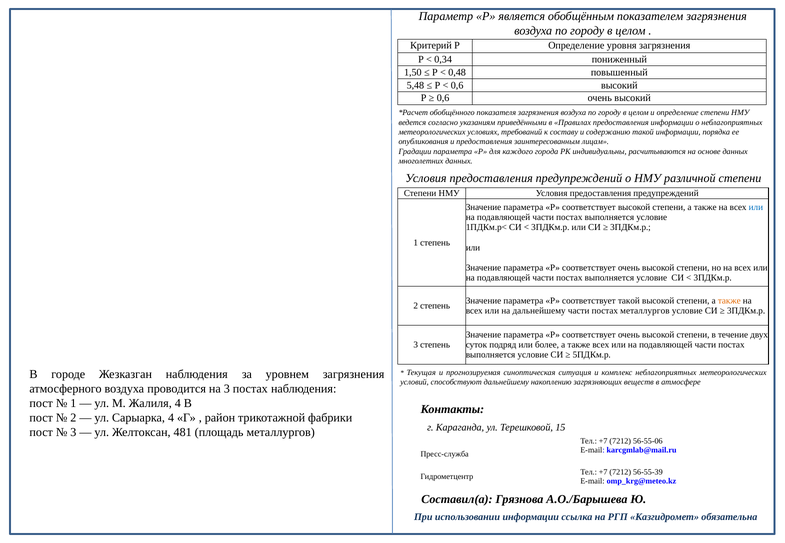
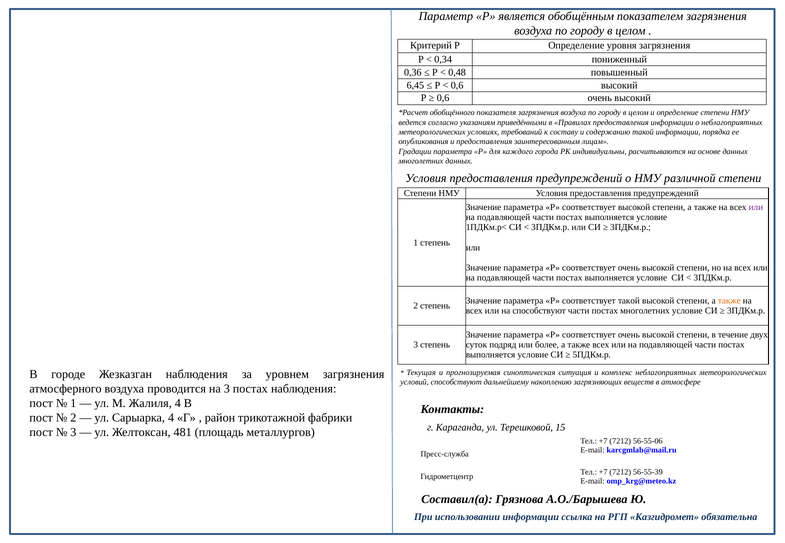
1,50: 1,50 -> 0,36 (413, 72)
5,48: 5,48 -> 6,45 (415, 85)
или colour: blue -> purple (756, 208)
на дальнейшему: дальнейшему -> способствуют (539, 311)
постах металлургов: металлургов -> многолетних (645, 311)
